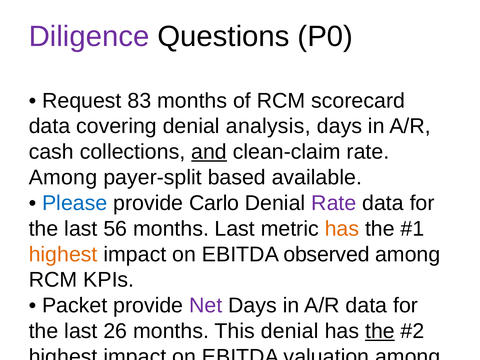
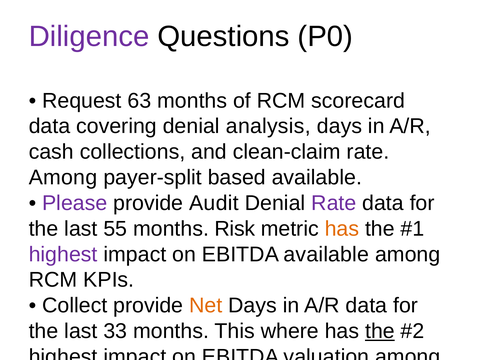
83: 83 -> 63 (139, 101)
and underline: present -> none (209, 152)
Please colour: blue -> purple (75, 203)
Carlo: Carlo -> Audit (214, 203)
56: 56 -> 55 (115, 229)
months Last: Last -> Risk (235, 229)
highest colour: orange -> purple (63, 254)
EBITDA observed: observed -> available (326, 254)
Packet: Packet -> Collect (75, 306)
Net colour: purple -> orange (206, 306)
26: 26 -> 33 (115, 331)
This denial: denial -> where (290, 331)
